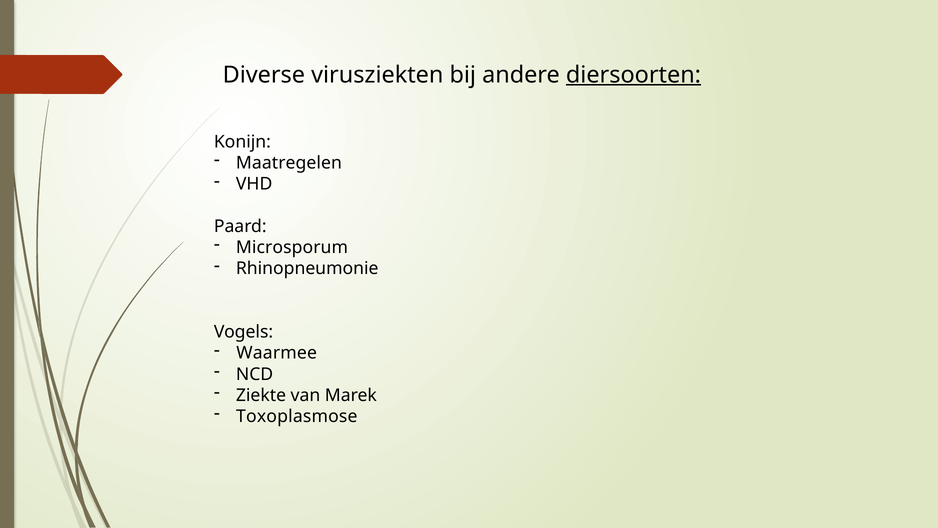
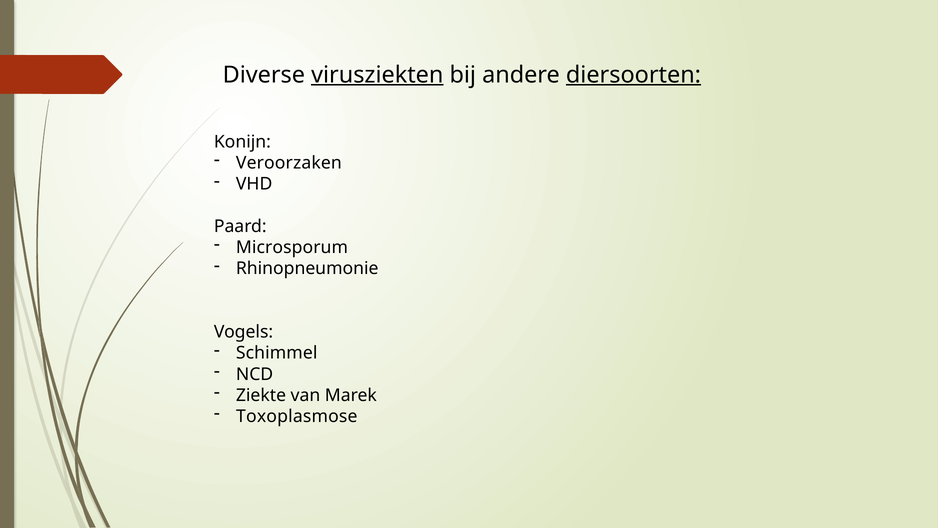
virusziekten underline: none -> present (377, 75)
Maatregelen: Maatregelen -> Veroorzaken (289, 163)
Waarmee: Waarmee -> Schimmel (277, 353)
